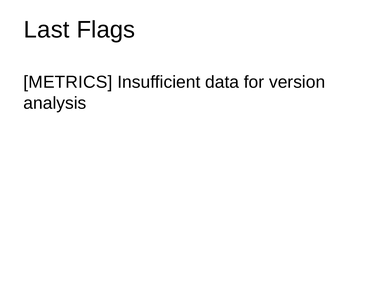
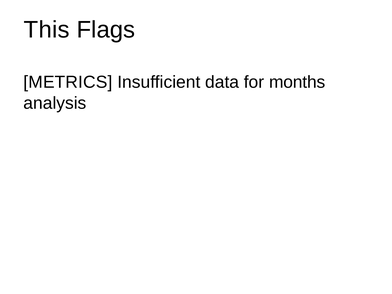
Last: Last -> This (47, 30)
version: version -> months (297, 82)
